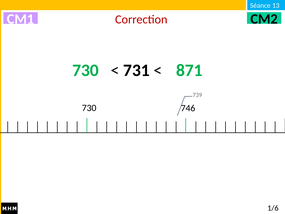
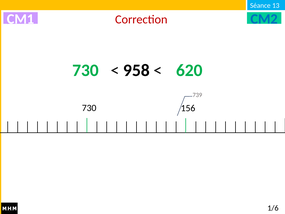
CM2 colour: black -> blue (264, 19)
731: 731 -> 958 (136, 70)
871: 871 -> 620 (189, 70)
746: 746 -> 156 (188, 108)
